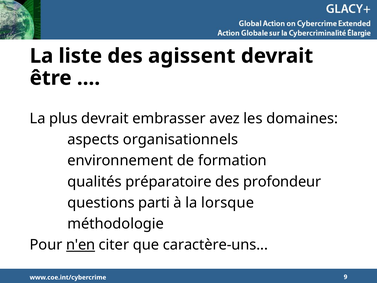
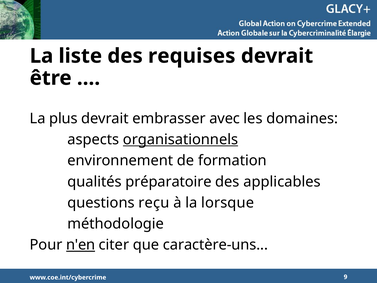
agissent: agissent -> requises (192, 56)
avez: avez -> avec (225, 118)
organisationnels underline: none -> present (181, 139)
profondeur: profondeur -> applicables (282, 182)
parti: parti -> reçu (154, 203)
